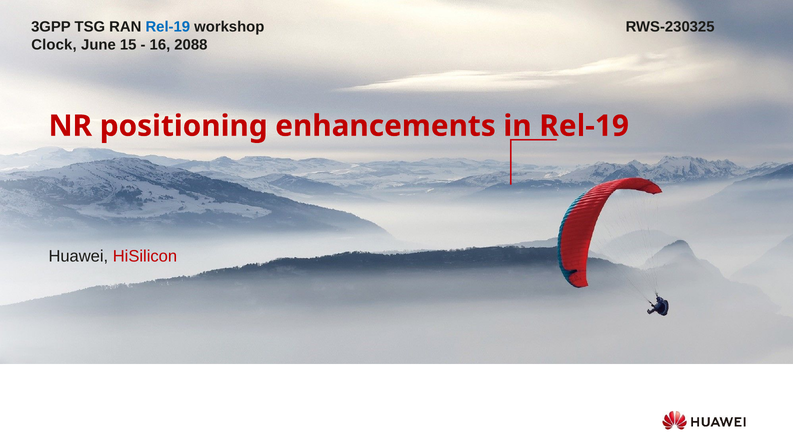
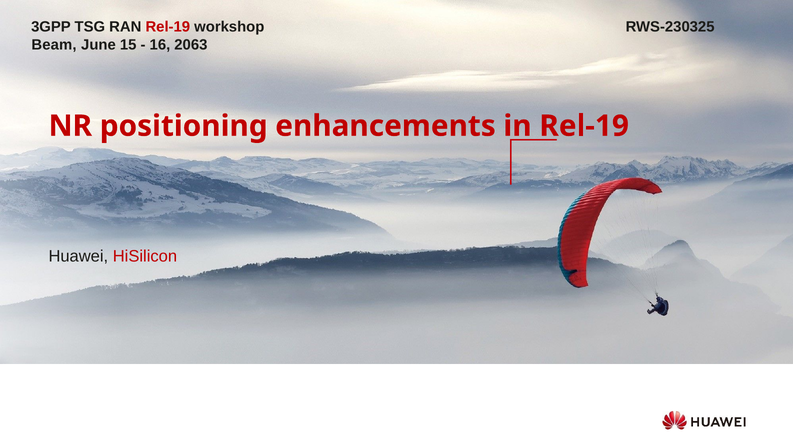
Rel-19 colour: blue -> red (168, 27)
Clock: Clock -> Beam (54, 45)
2088: 2088 -> 2063 (191, 45)
